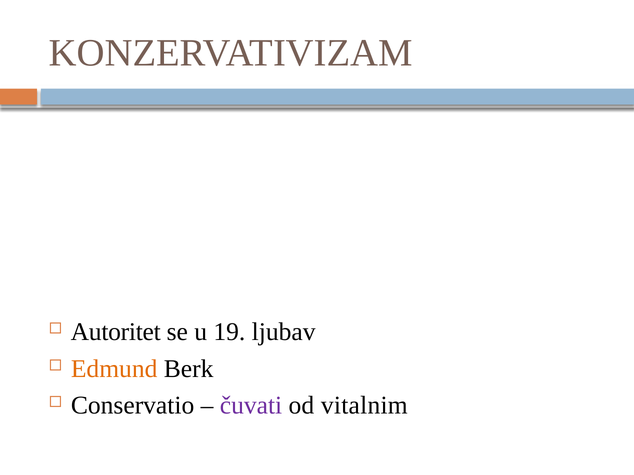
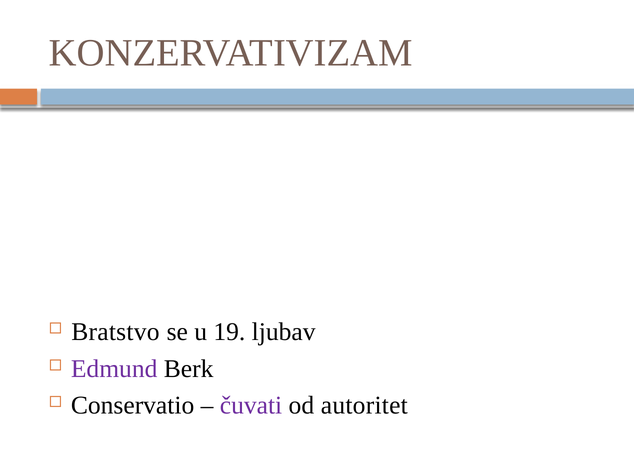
Autoritet: Autoritet -> Bratstvo (115, 332)
Edmund colour: orange -> purple (114, 369)
vitalnim: vitalnim -> autoritet (364, 406)
